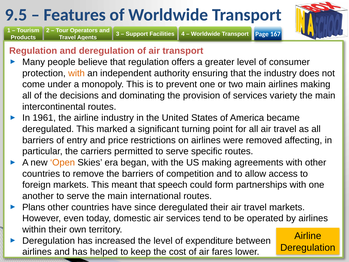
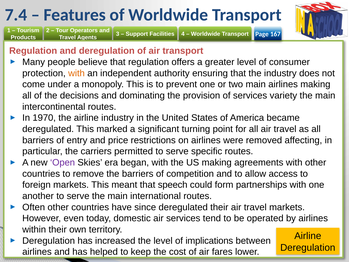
9.5: 9.5 -> 7.4 (16, 15)
1961: 1961 -> 1970 (44, 118)
Open colour: orange -> purple (63, 162)
Plans: Plans -> Often (34, 207)
expenditure: expenditure -> implications (209, 241)
